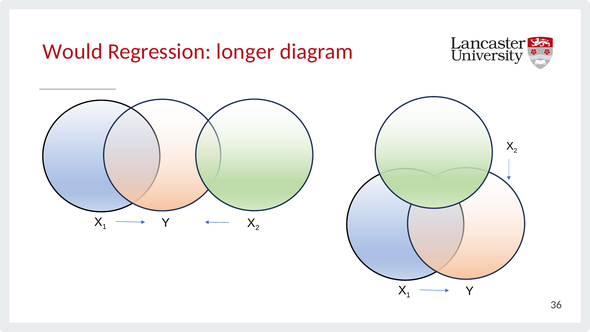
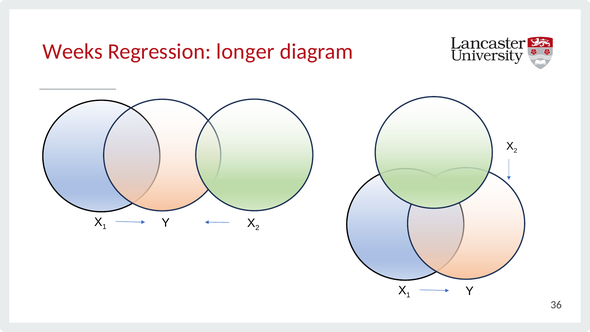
Would: Would -> Weeks (73, 52)
